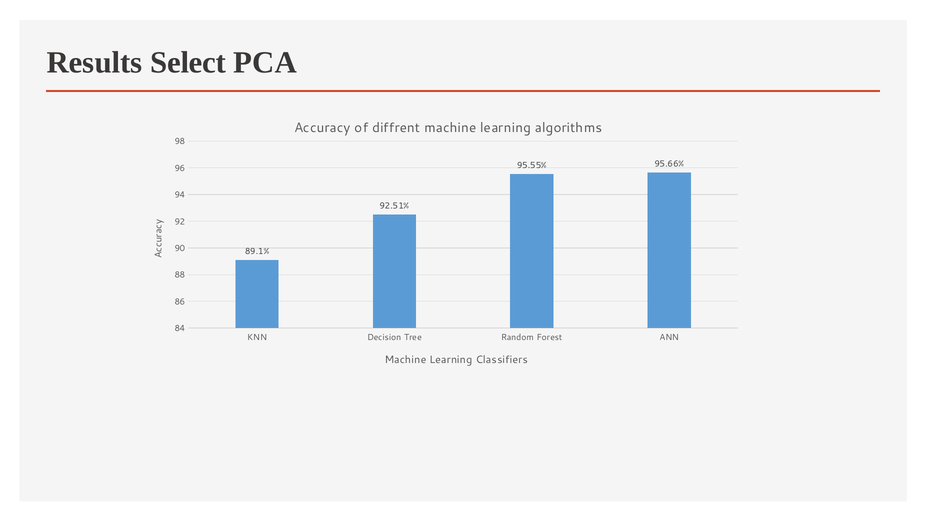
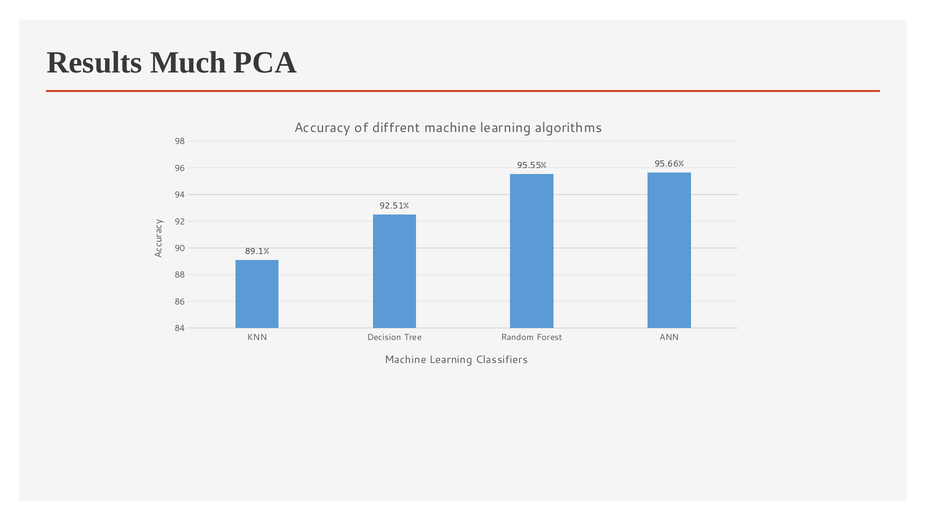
Select: Select -> Much (188, 63)
